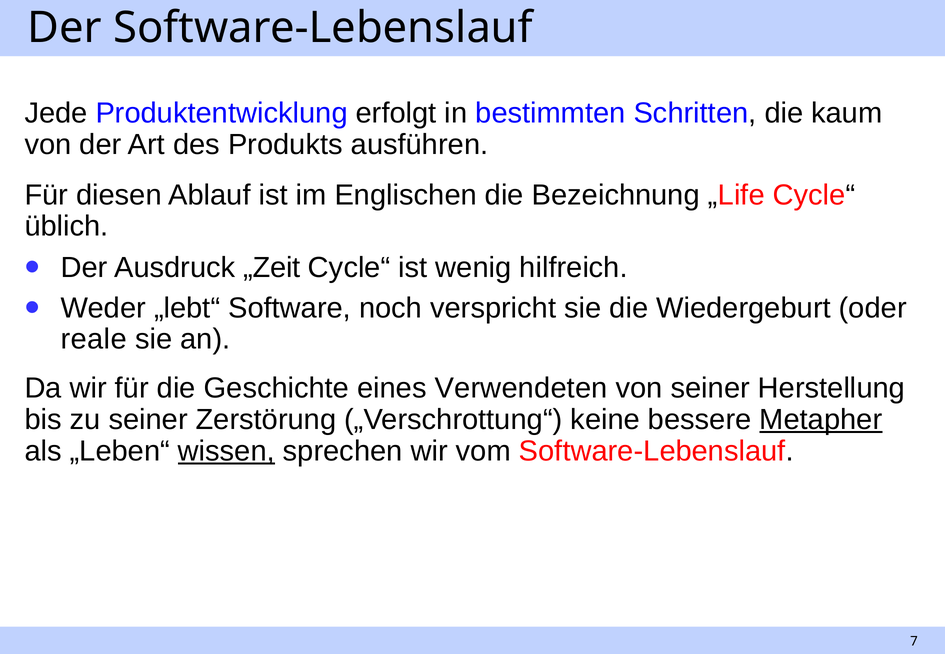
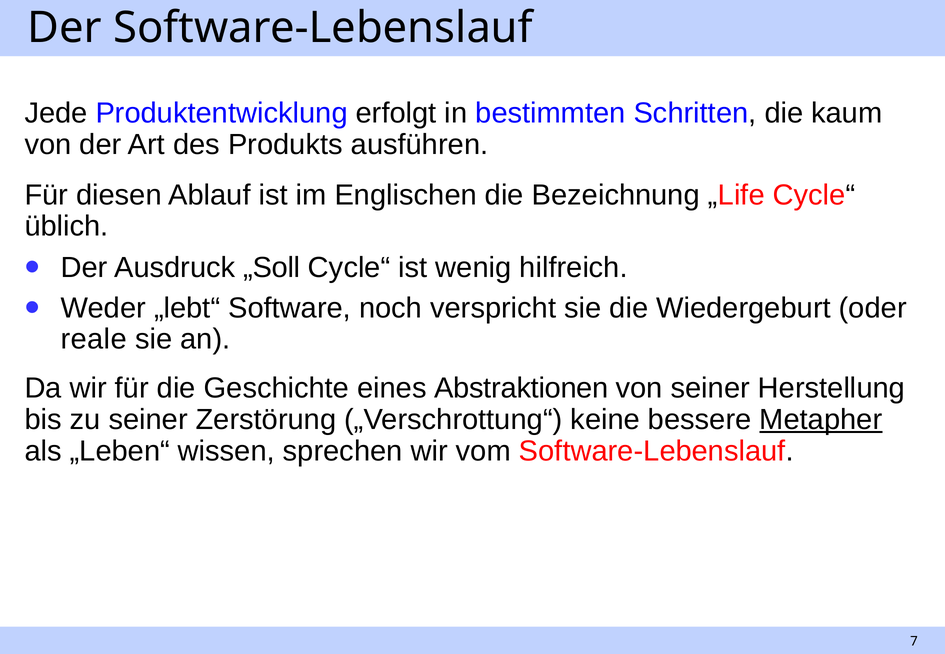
„Zeit: „Zeit -> „Soll (272, 268)
Verwendeten: Verwendeten -> Abstraktionen (521, 388)
wissen underline: present -> none (226, 451)
